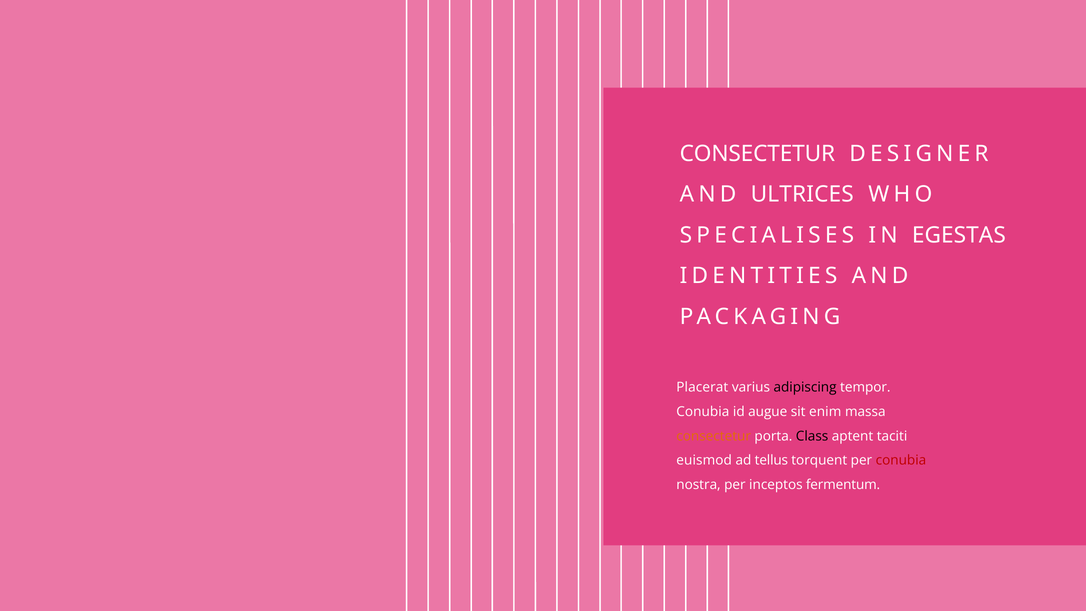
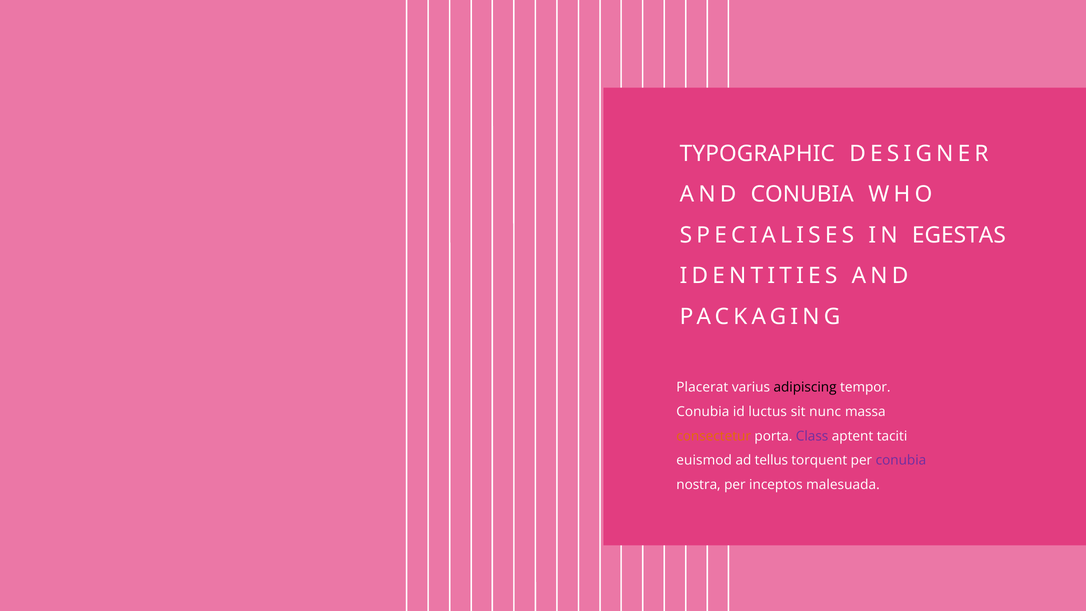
CONSECTETUR: CONSECTETUR -> TYPOGRAPHIC (757, 154)
AND ULTRICES: ULTRICES -> CONUBIA (802, 194)
augue: augue -> luctus (768, 412)
enim: enim -> nunc (825, 412)
Class colour: black -> purple (812, 436)
conubia colour: red -> purple (901, 460)
fermentum: fermentum -> malesuada (843, 485)
